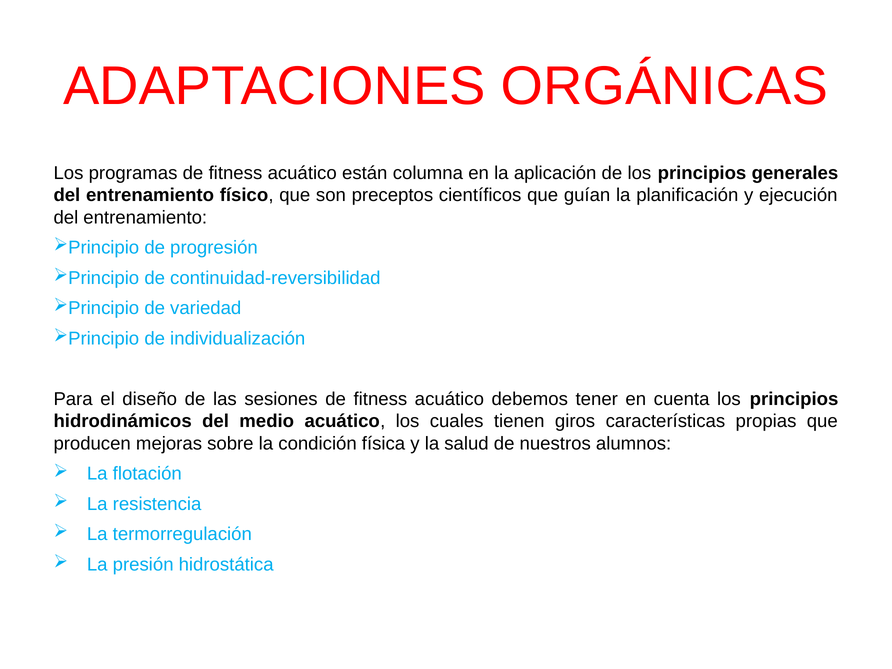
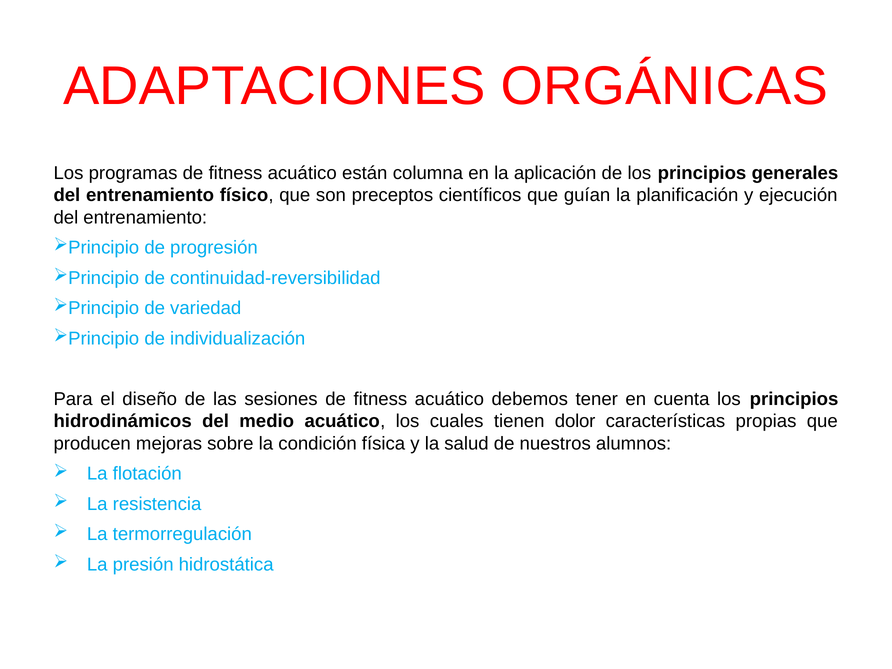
giros: giros -> dolor (575, 421)
